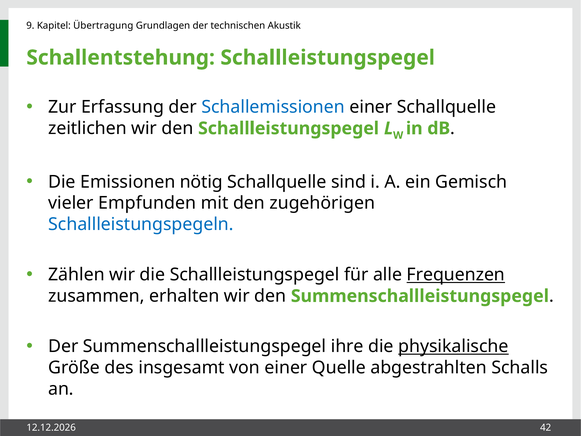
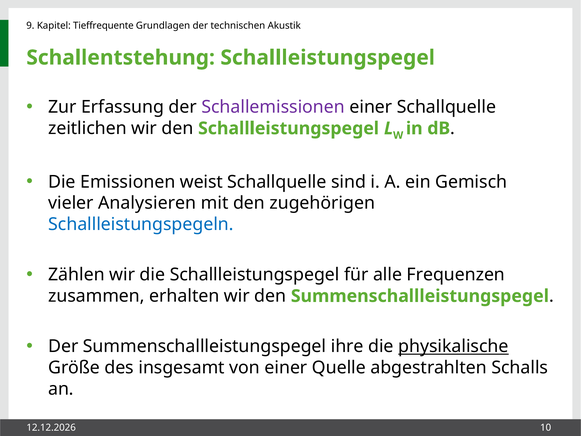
Übertragung: Übertragung -> Tieffrequente (103, 26)
Schallemissionen colour: blue -> purple (273, 107)
nötig: nötig -> weist (201, 182)
Empfunden: Empfunden -> Analysieren (147, 203)
Frequenzen underline: present -> none (456, 275)
42: 42 -> 10 (546, 427)
